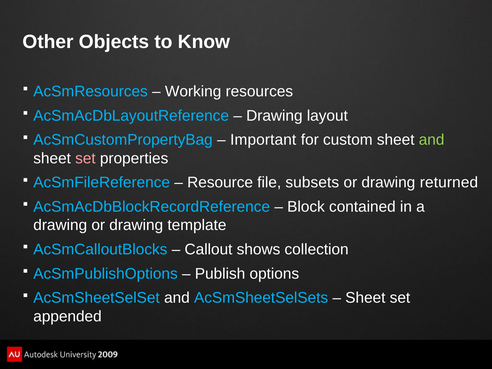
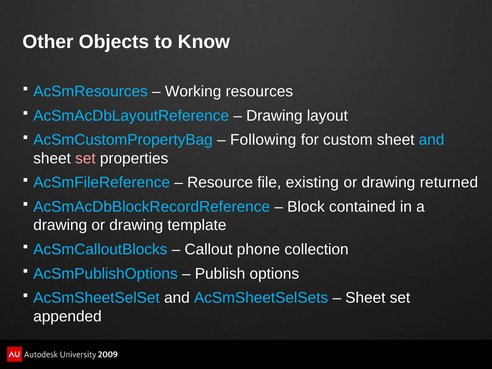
Important: Important -> Following (263, 140)
and colour: light green -> light blue (432, 140)
subsets: subsets -> existing (312, 183)
shows: shows -> phone (258, 249)
